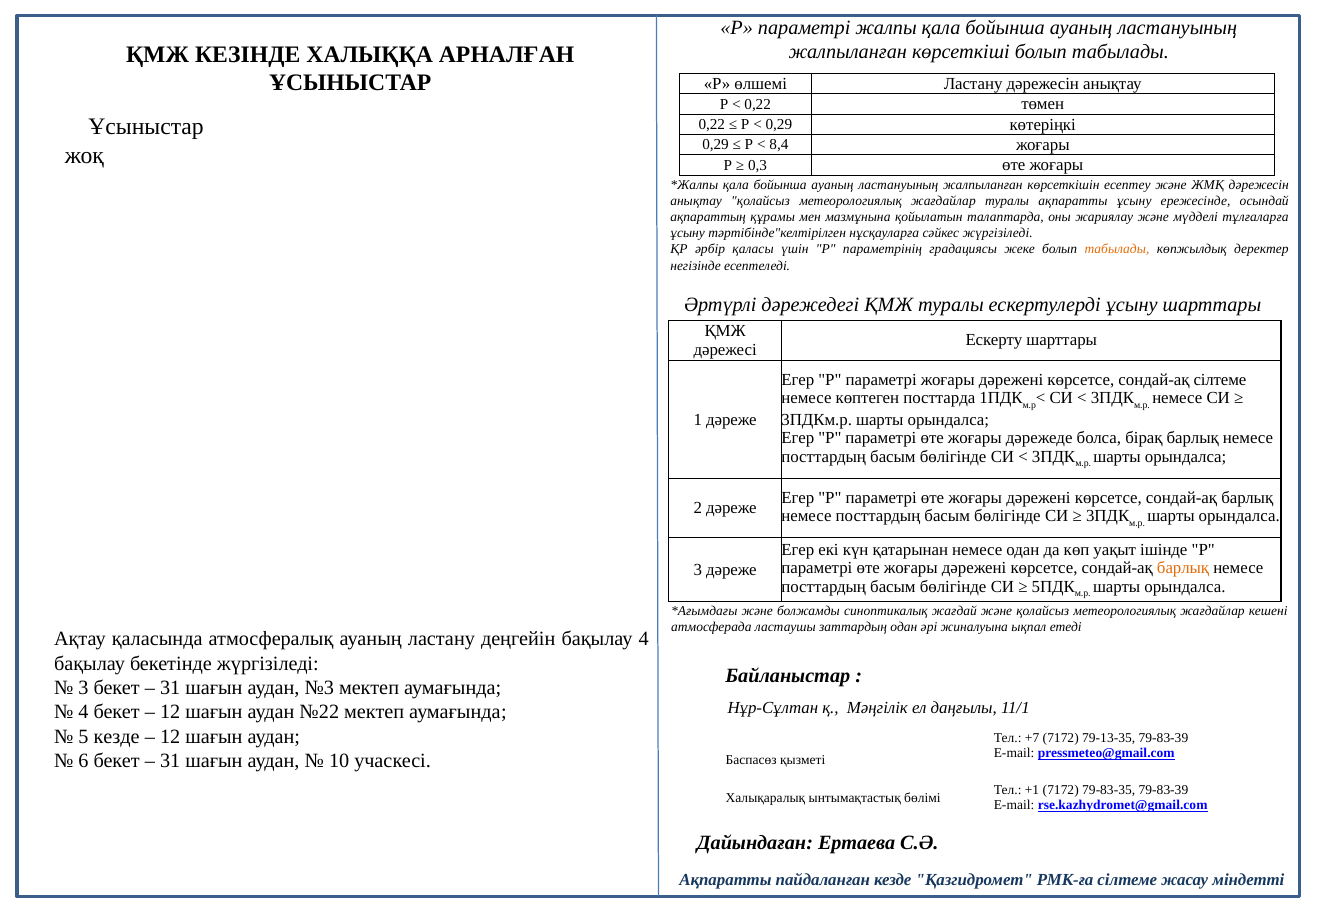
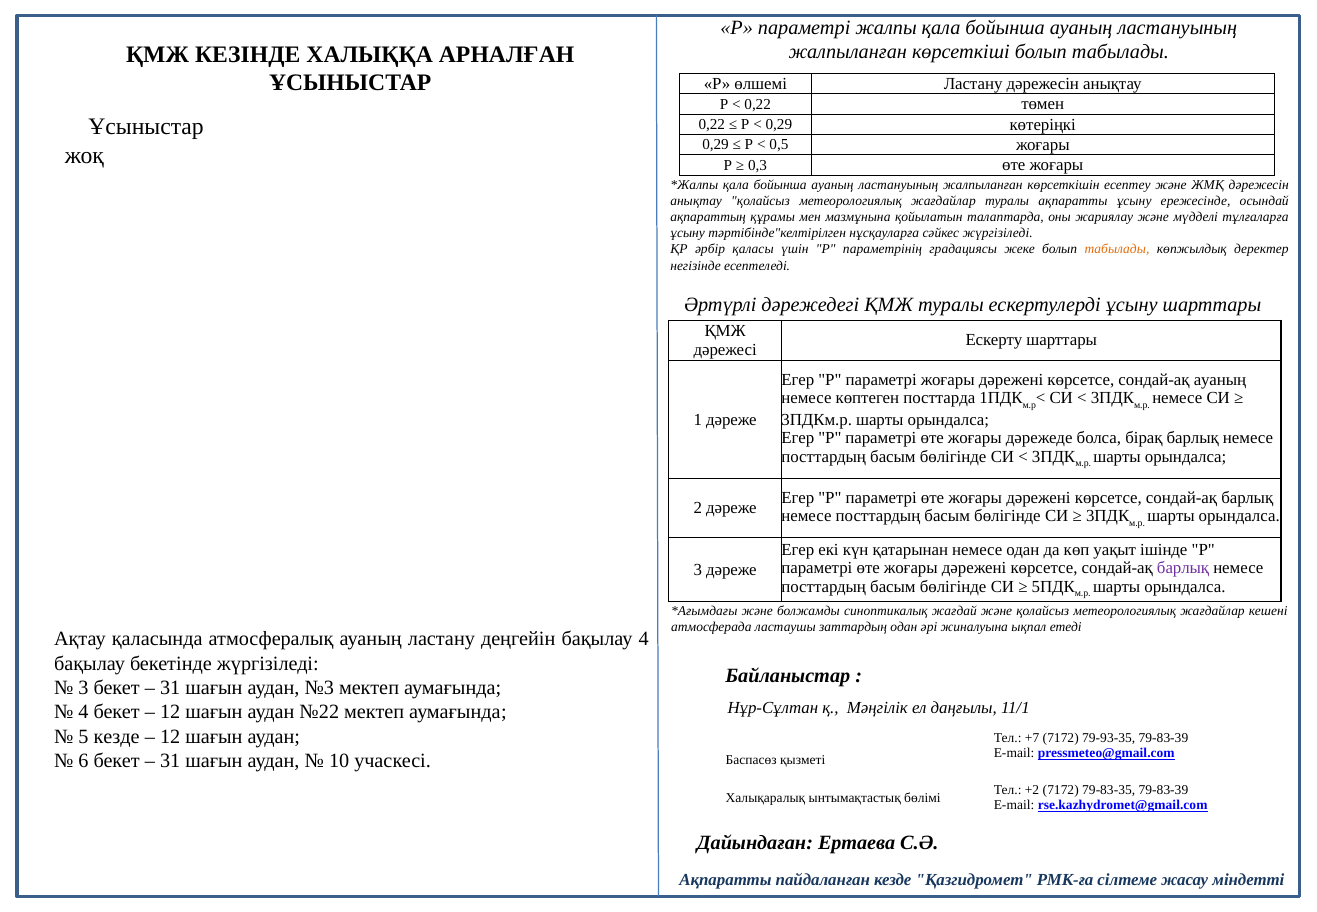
8,4: 8,4 -> 0,5 (779, 145)
сондай-ақ сілтеме: сілтеме -> ауаның (1220, 380)
барлық colour: orange -> purple (1183, 568)
79-13-35: 79-13-35 -> 79-93-35 (1109, 738)
+1: +1 -> +2 (1032, 790)
